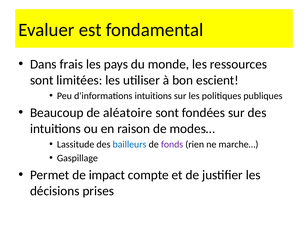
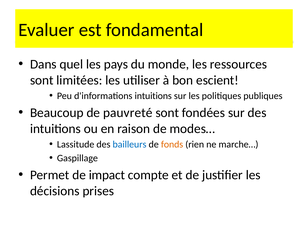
frais: frais -> quel (71, 64)
aléatoire: aléatoire -> pauvreté (128, 113)
fonds colour: purple -> orange (172, 144)
